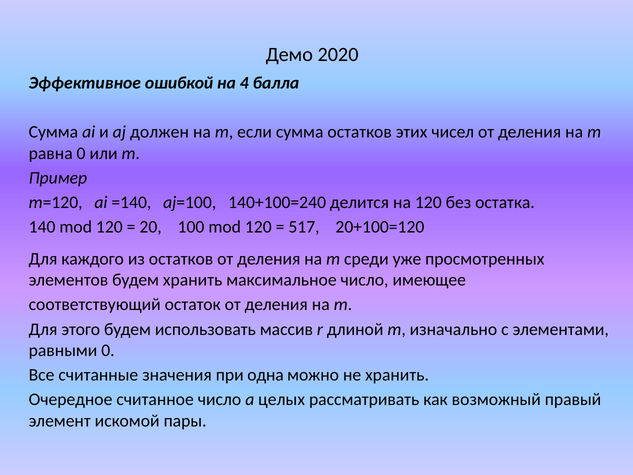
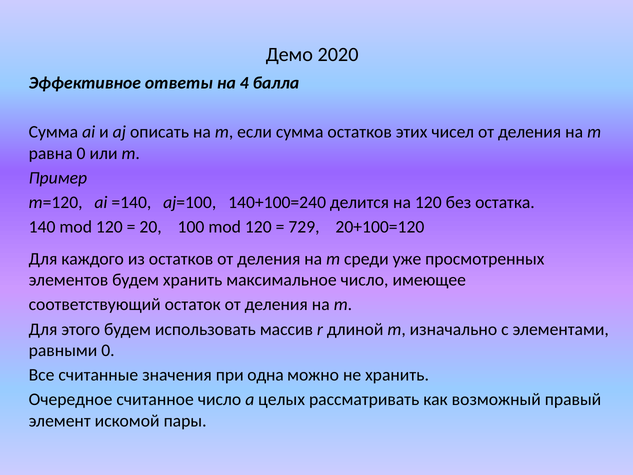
ошибкой: ошибкой -> ответы (179, 83)
должен: должен -> описать (160, 132)
517: 517 -> 729 (304, 227)
